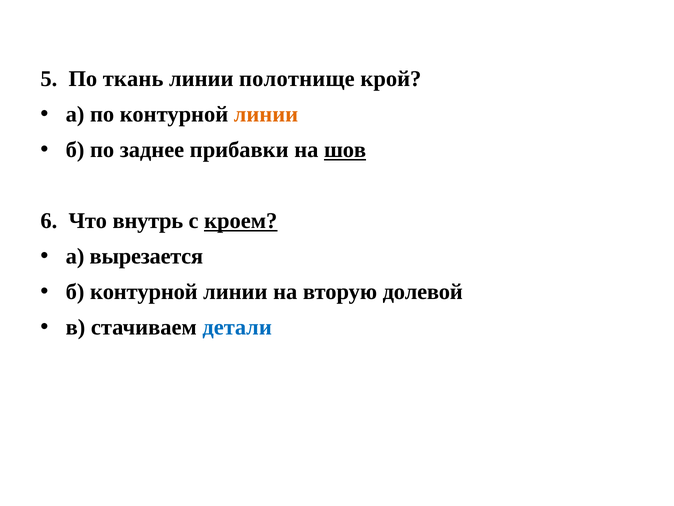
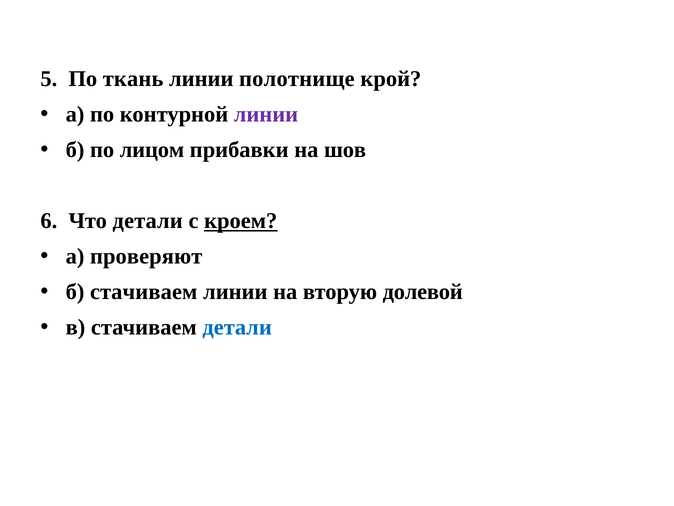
линии colour: orange -> purple (266, 114)
заднее: заднее -> лицом (152, 150)
шов underline: present -> none (345, 150)
Что внутрь: внутрь -> детали (148, 221)
вырезается: вырезается -> проверяют (146, 256)
б контурной: контурной -> стачиваем (144, 292)
